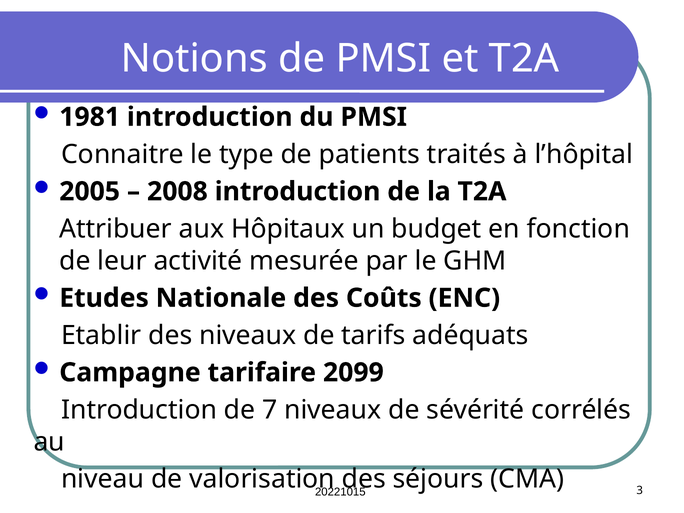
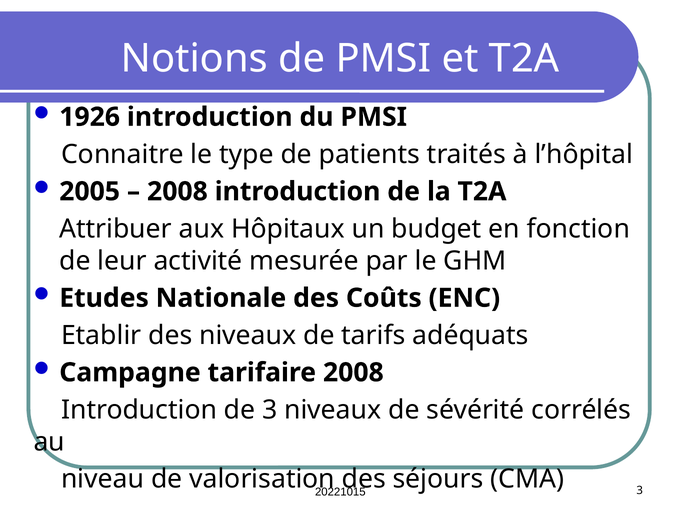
1981: 1981 -> 1926 (90, 117)
tarifaire 2099: 2099 -> 2008 (353, 373)
de 7: 7 -> 3 (270, 410)
